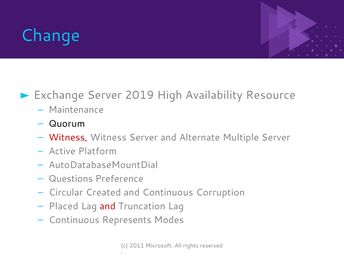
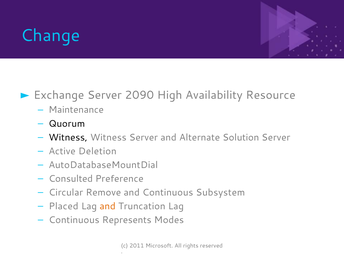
2019: 2019 -> 2090 (139, 95)
Witness colour: red -> black (68, 137)
Multiple: Multiple -> Solution (241, 137)
Platform: Platform -> Deletion (97, 151)
Questions: Questions -> Consulted (71, 179)
Created: Created -> Remove (103, 192)
Corruption: Corruption -> Subsystem (220, 192)
and colour: red -> orange (108, 206)
